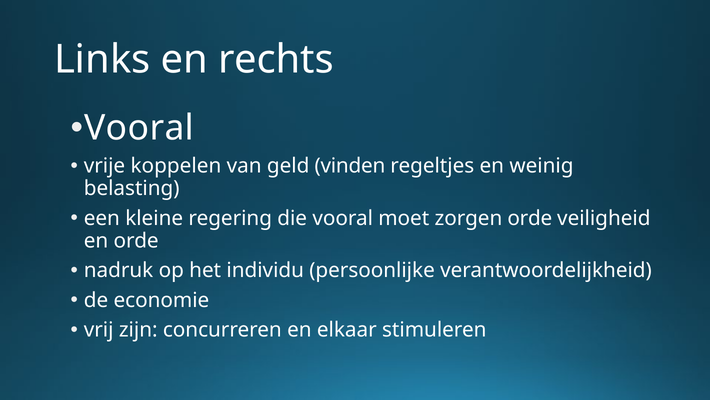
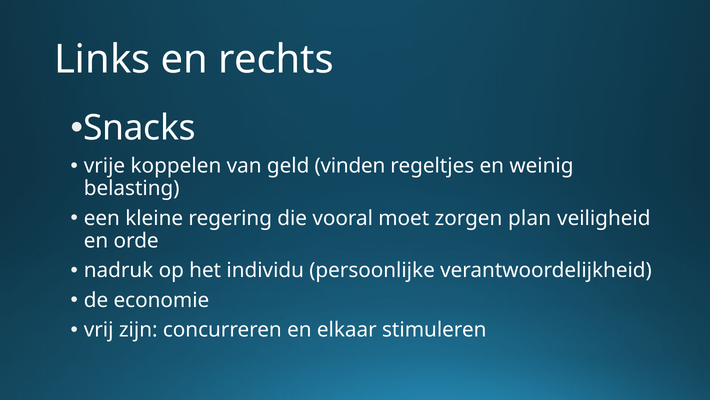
Vooral: Vooral -> Snacks (139, 128)
zorgen orde: orde -> plan (530, 218)
